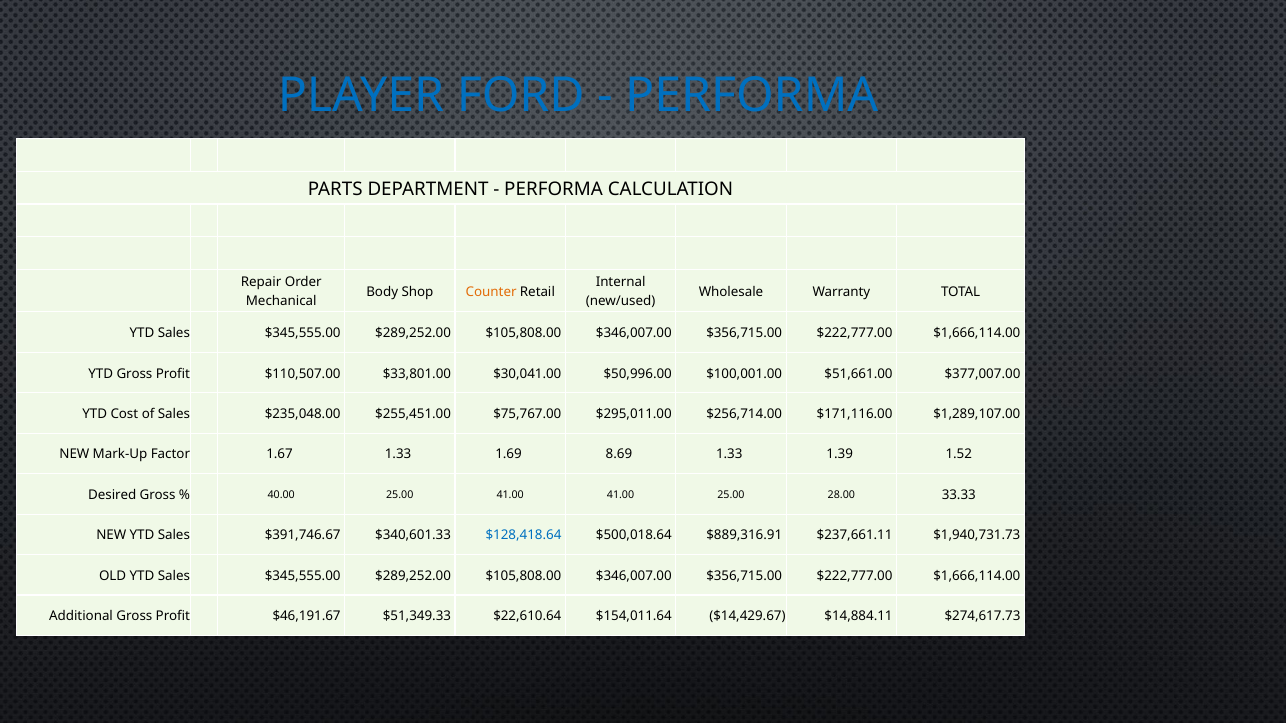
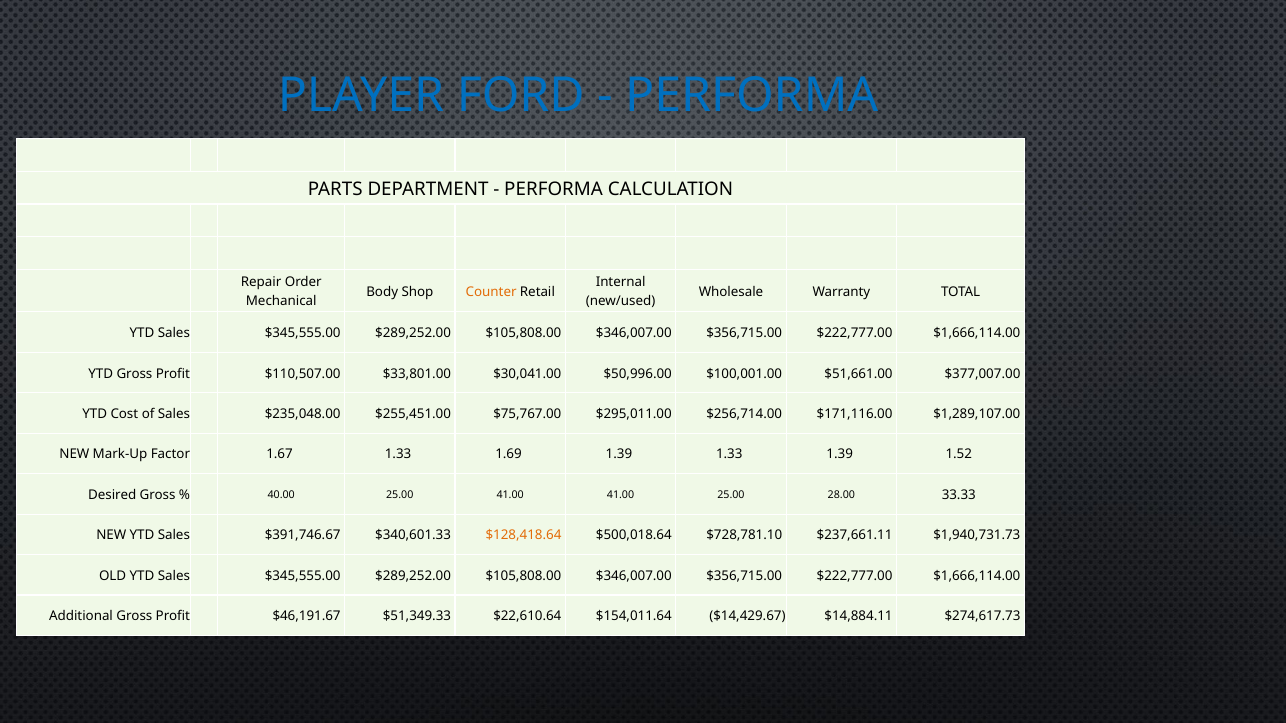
1.69 8.69: 8.69 -> 1.39 (619, 455)
$128,418.64 colour: blue -> orange (524, 536)
$889,316.91: $889,316.91 -> $728,781.10 (744, 536)
